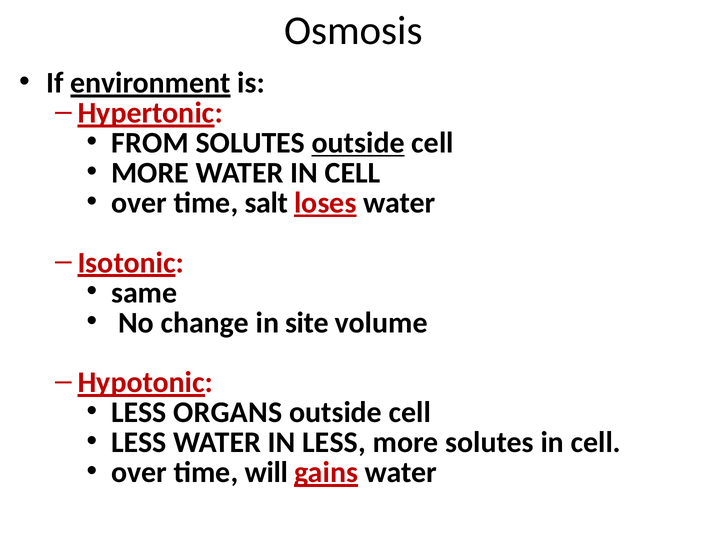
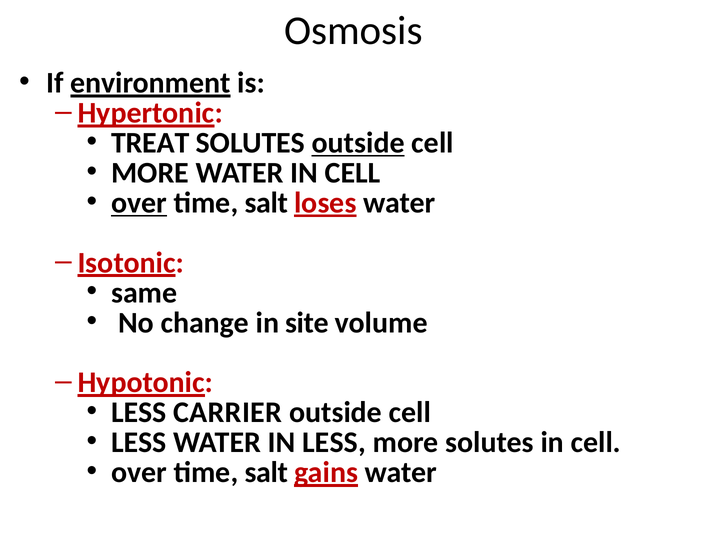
FROM: FROM -> TREAT (150, 143)
over underline: none -> present (139, 203)
ORGANS: ORGANS -> CARRIER (228, 413)
will: will -> salt (266, 473)
